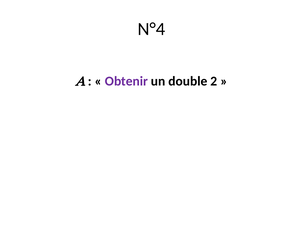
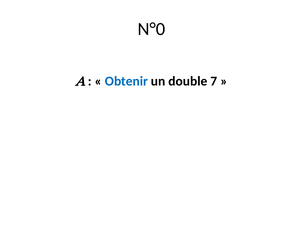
N°4: N°4 -> N°0 (151, 29)
Obtenir colour: purple -> blue (126, 81)
2: 2 -> 7 (214, 81)
